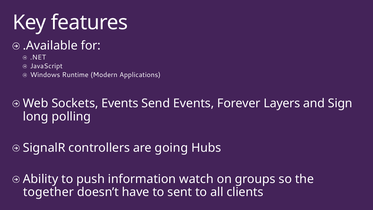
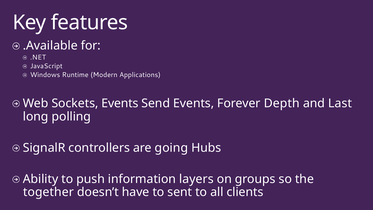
Layers: Layers -> Depth (282, 103)
Sign: Sign -> Last (340, 103)
watch: watch -> layers (196, 179)
